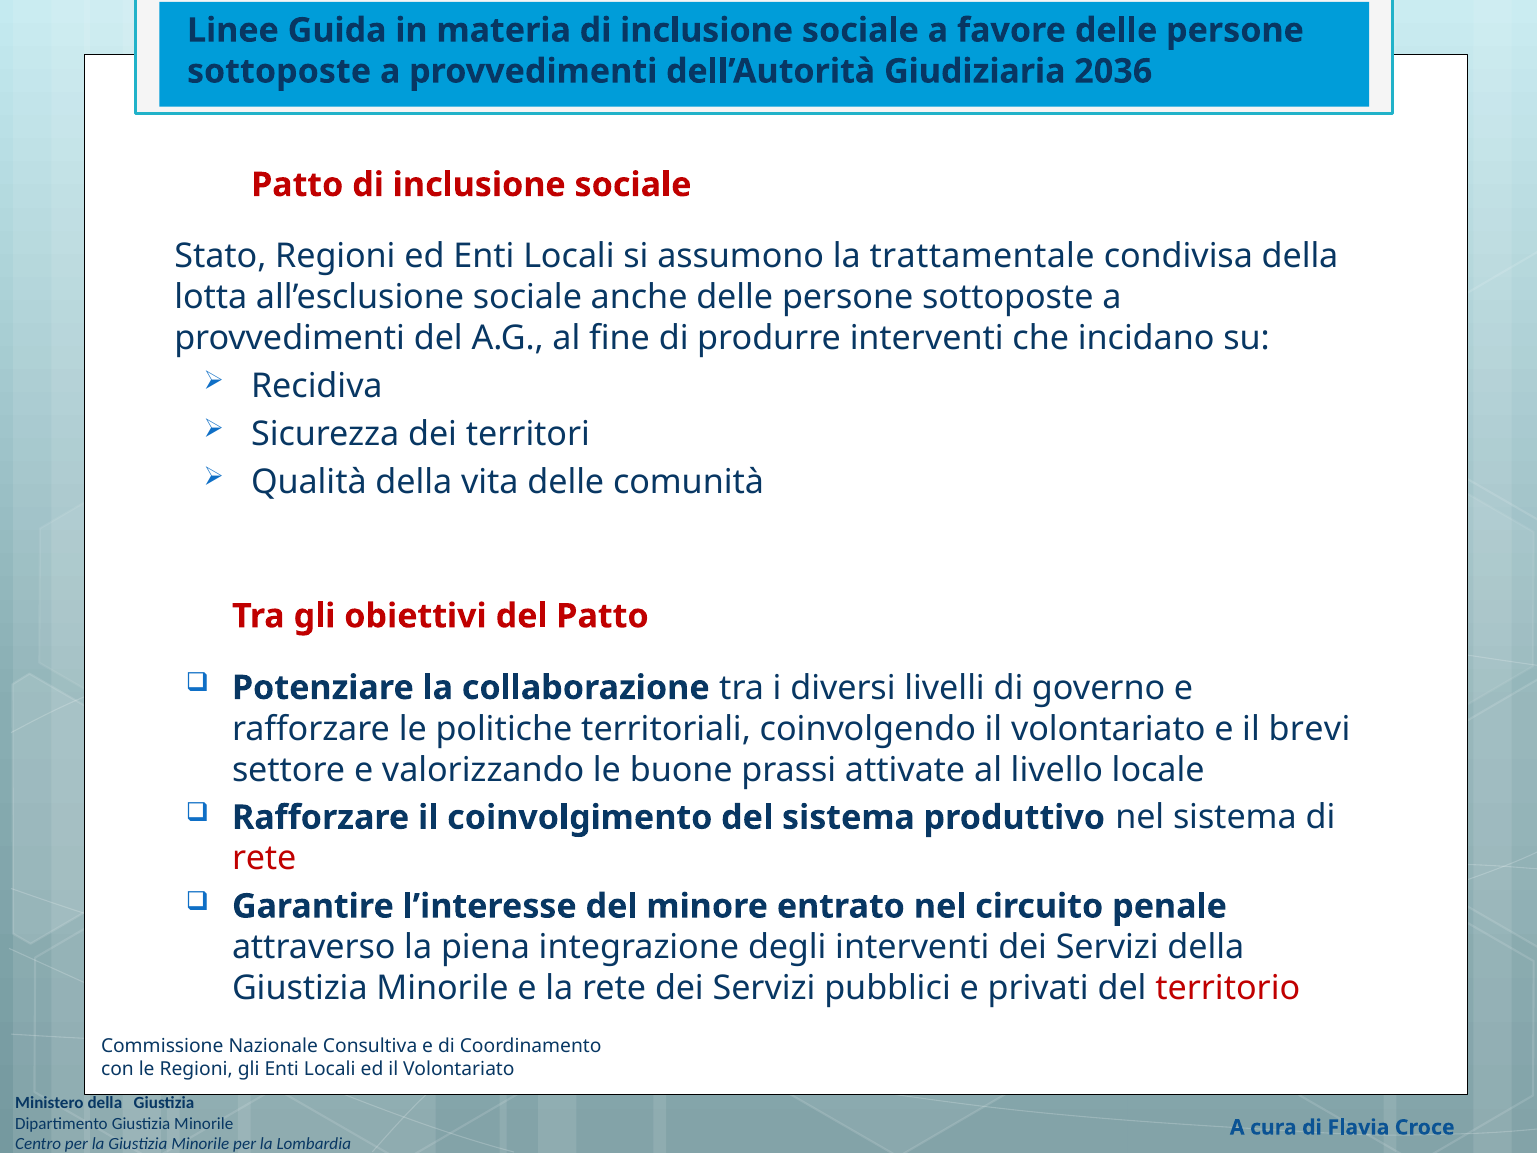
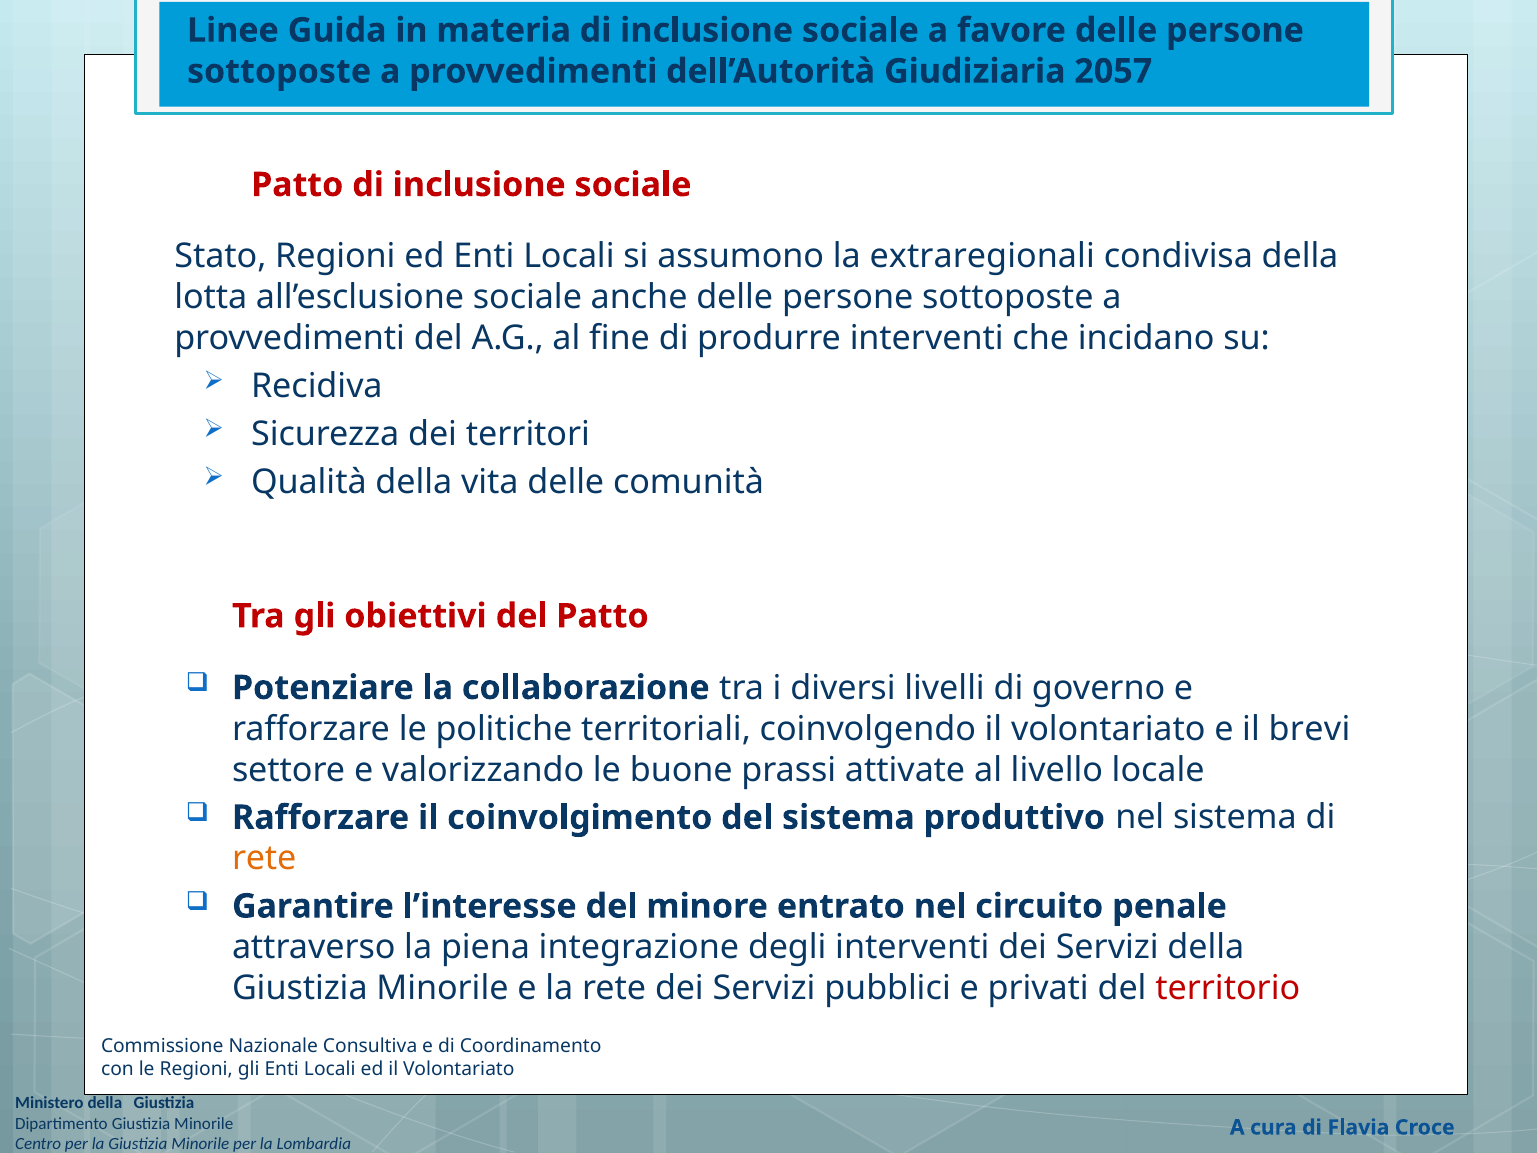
2036: 2036 -> 2057 (1113, 71)
trattamentale: trattamentale -> extraregionali (982, 256)
rete colour: red -> orange (264, 858)
